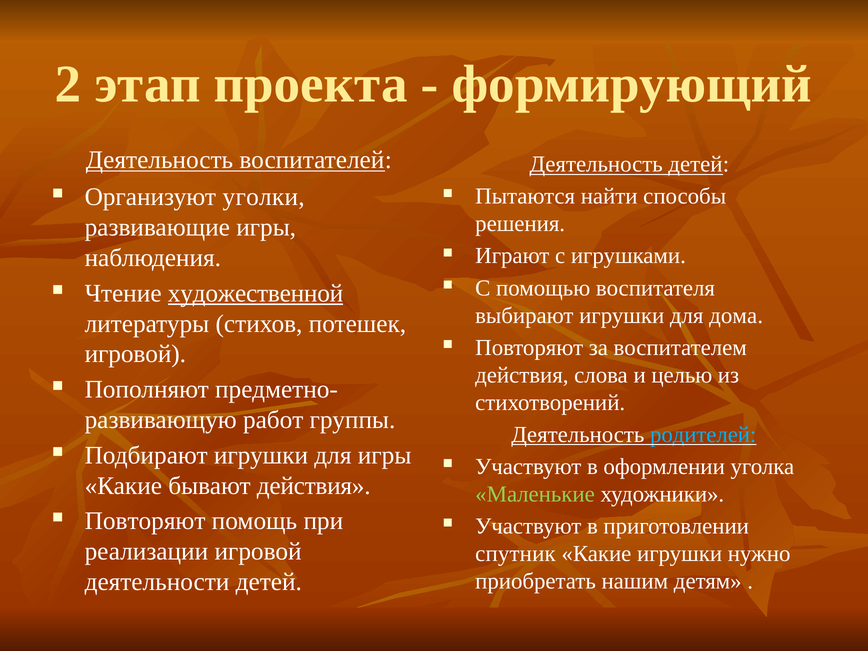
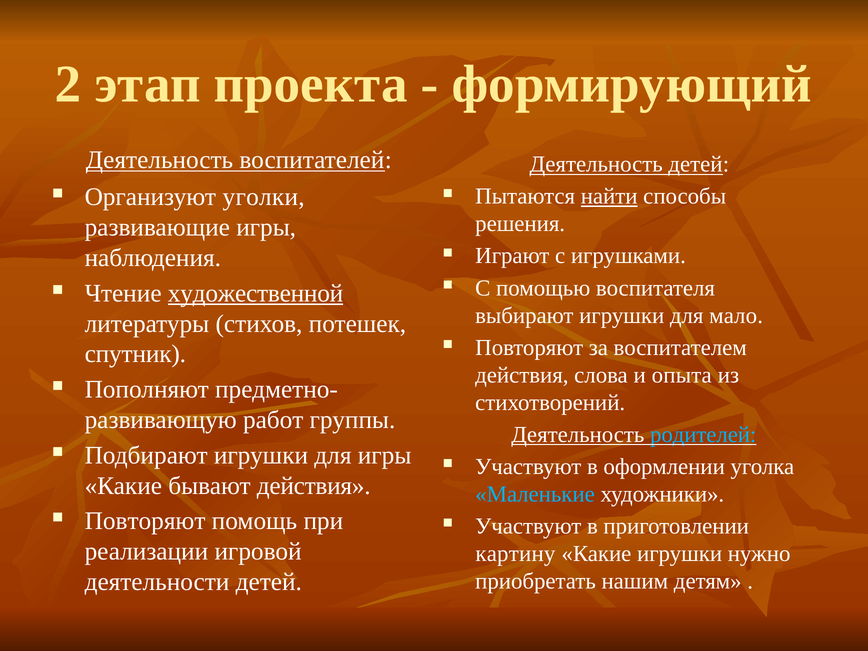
найти underline: none -> present (609, 196)
дома: дома -> мало (736, 315)
игровой: игровой -> спутник (135, 354)
целью: целью -> опыта (682, 375)
Маленькие colour: light green -> light blue (535, 494)
спутник: спутник -> картину (515, 554)
